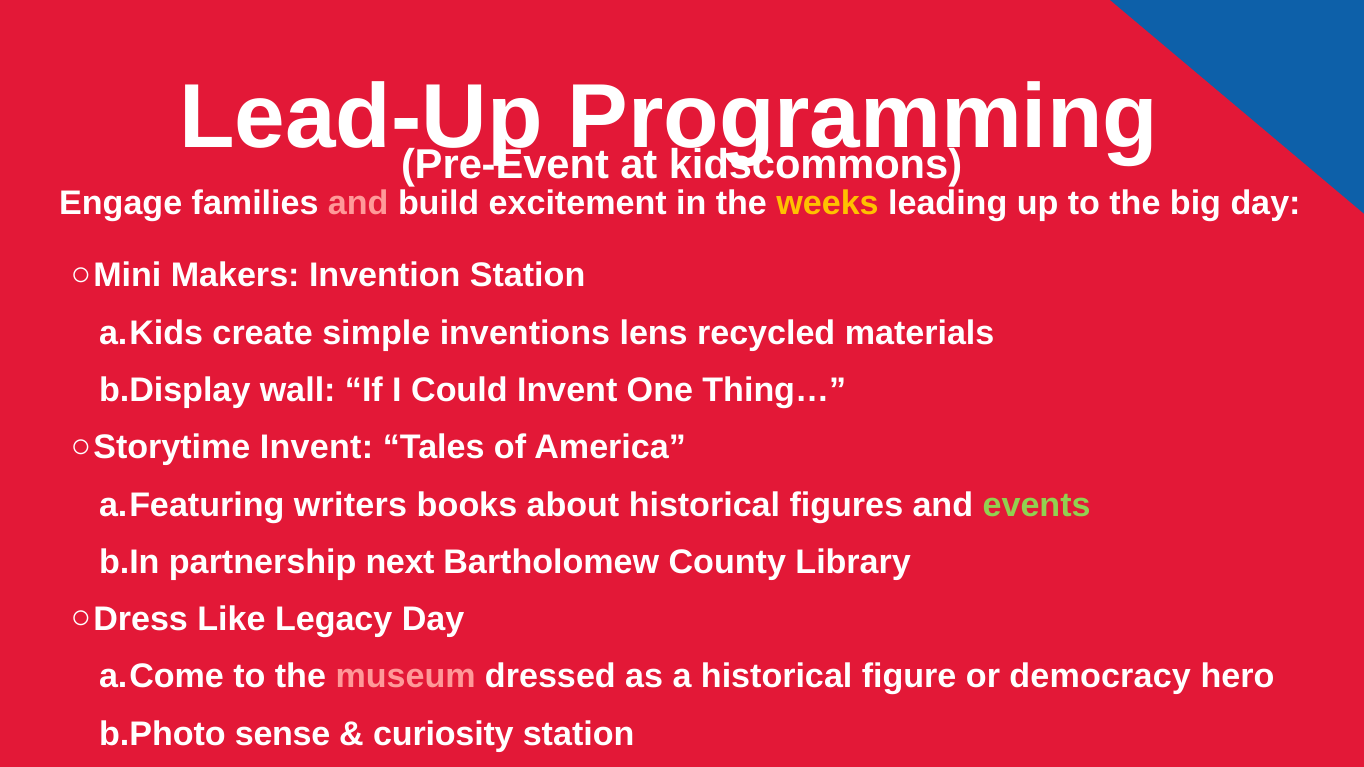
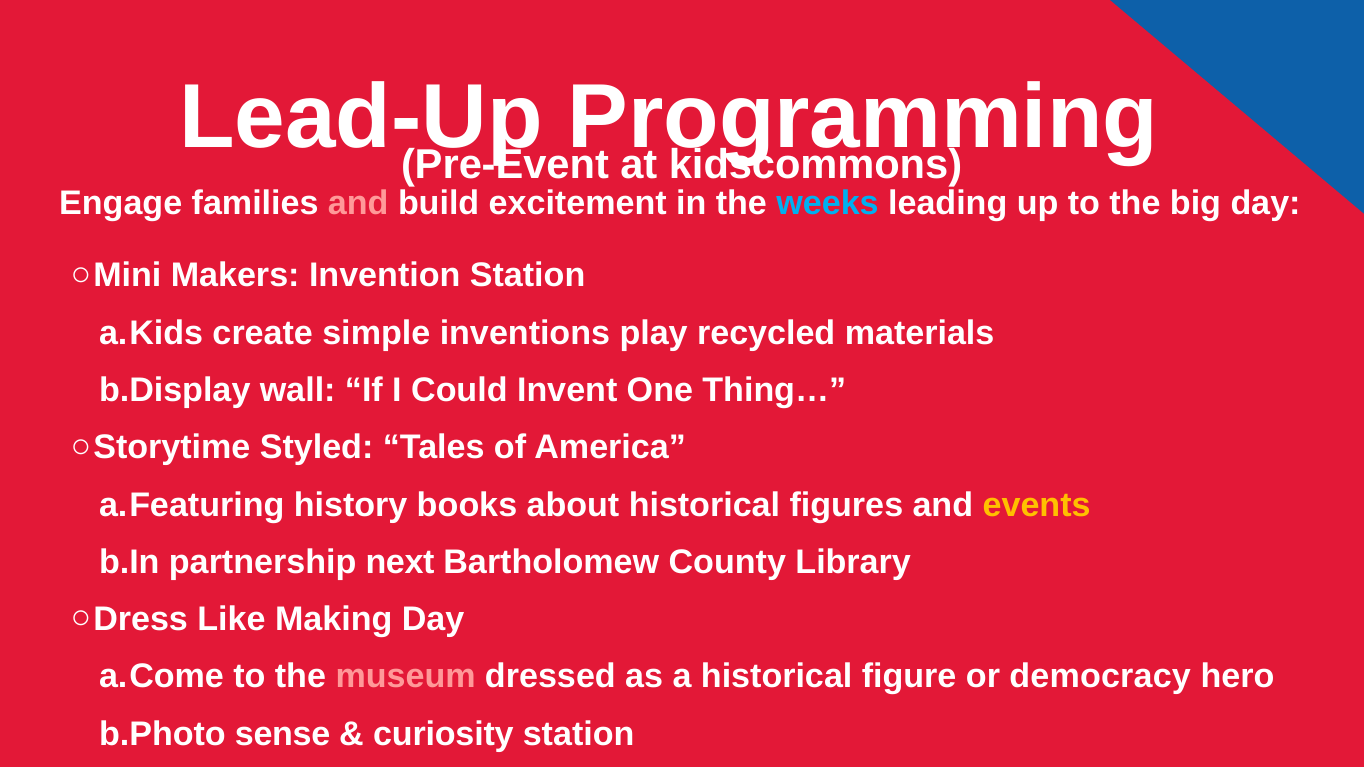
weeks colour: yellow -> light blue (828, 203)
lens: lens -> play (654, 333)
Invent: Invent -> Styled (317, 448)
writers: writers -> history (351, 505)
events colour: light green -> yellow (1037, 505)
Legacy: Legacy -> Making (334, 620)
